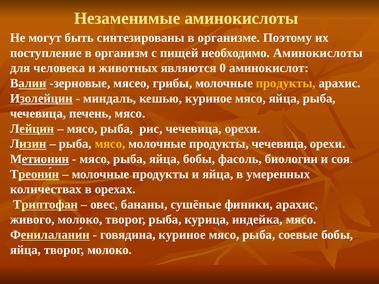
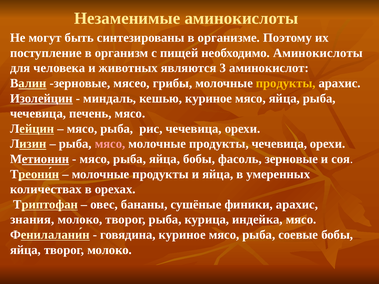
0: 0 -> 3 (223, 68)
мясо colour: yellow -> pink (110, 144)
фасоль биологии: биологии -> зерновые (291, 159)
живого: живого -> знания (32, 220)
